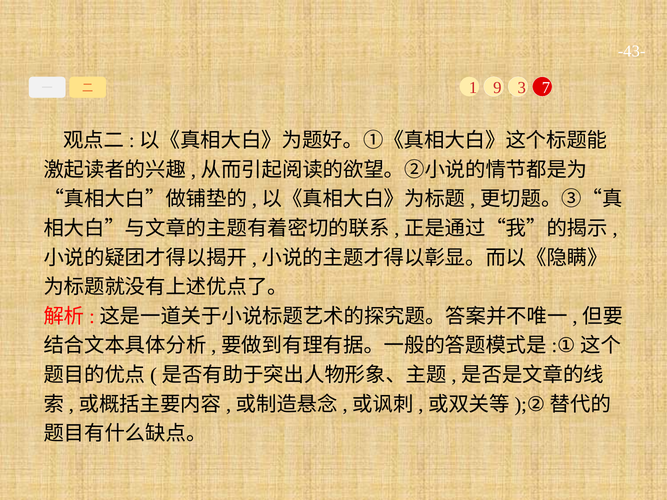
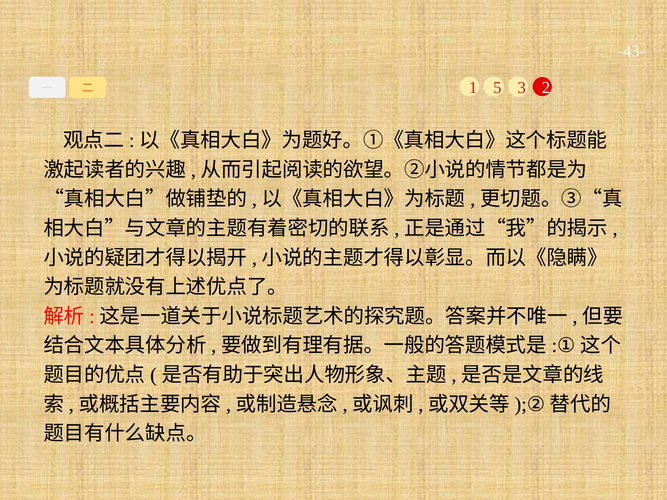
9: 9 -> 5 (497, 88)
7: 7 -> 2 (546, 88)
